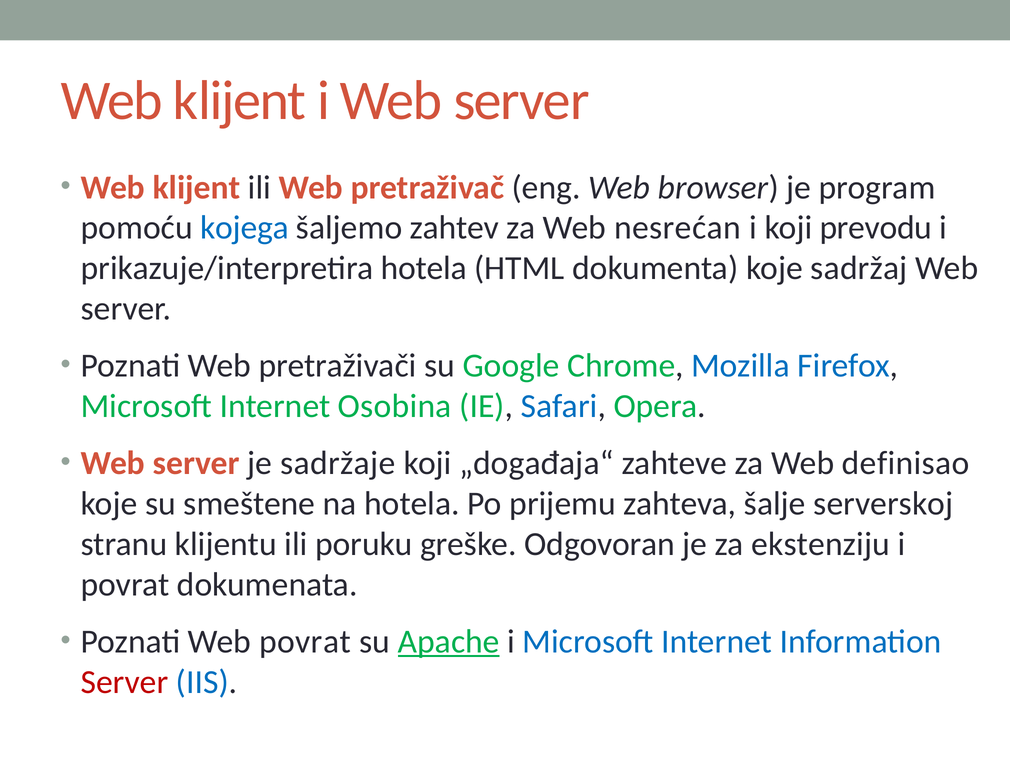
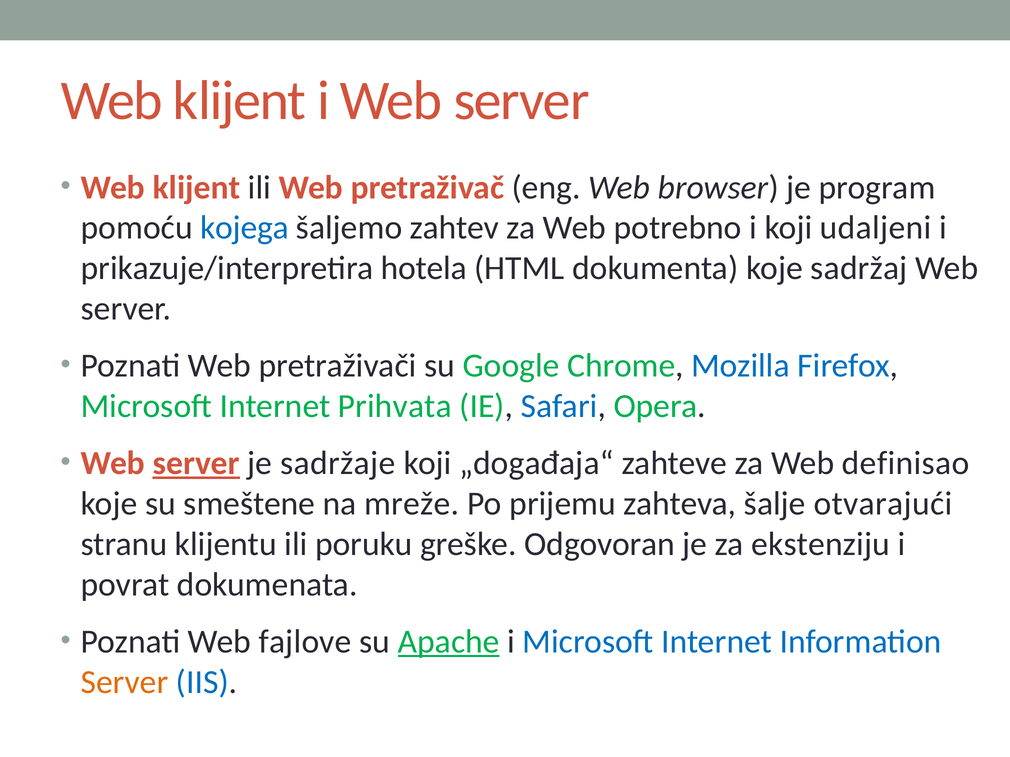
nesrećan: nesrećan -> potrebno (678, 228)
prevodu: prevodu -> udaljeni (876, 228)
Osobina: Osobina -> Prihvata (395, 406)
server underline: none -> present (196, 464)
na hotela: hotela -> mreže (412, 504)
serverskoj: serverskoj -> otvarajući (883, 504)
Web povrat: povrat -> fajlove (305, 642)
Server colour: red -> orange (125, 682)
